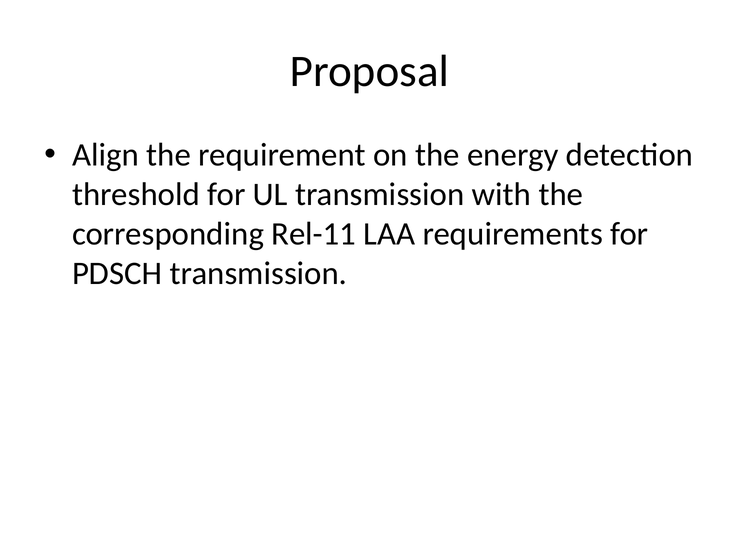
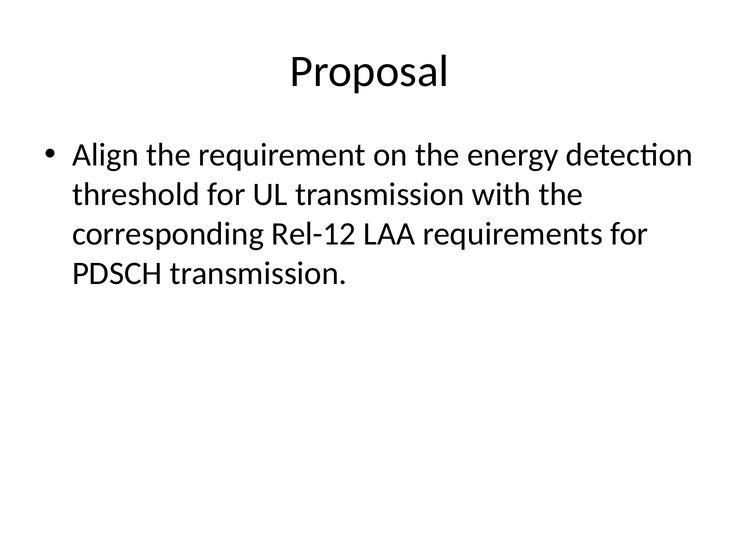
Rel-11: Rel-11 -> Rel-12 (314, 234)
